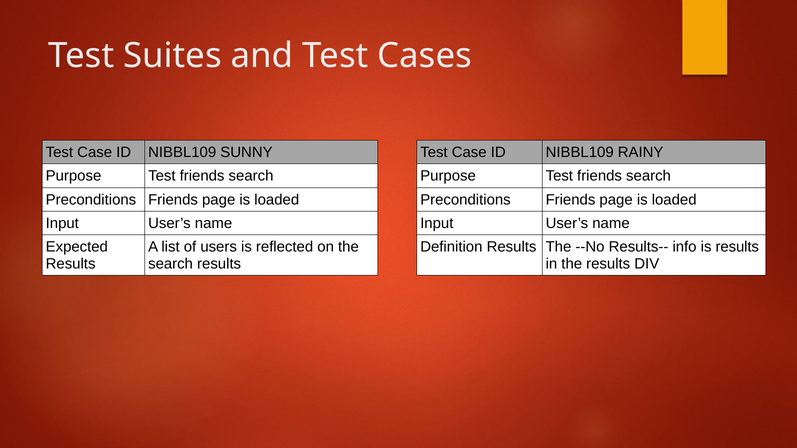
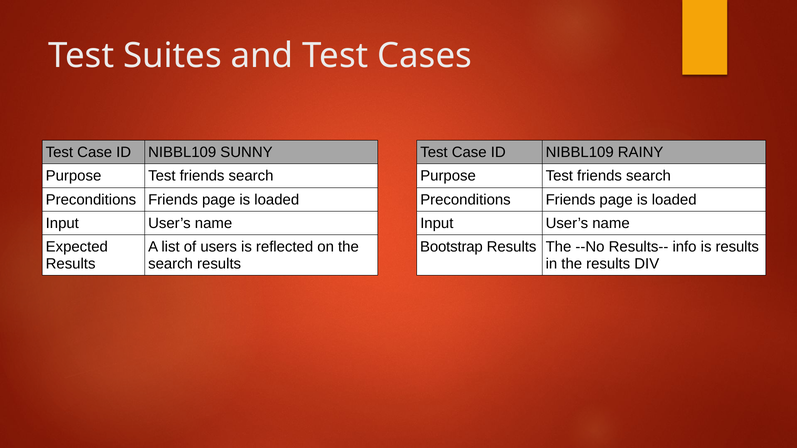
Definition: Definition -> Bootstrap (451, 247)
